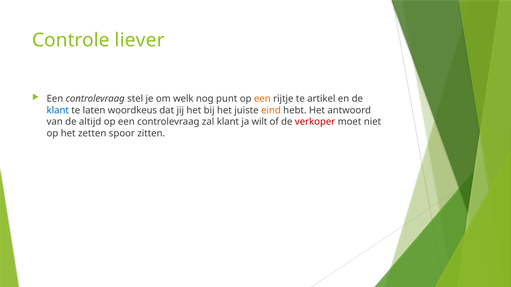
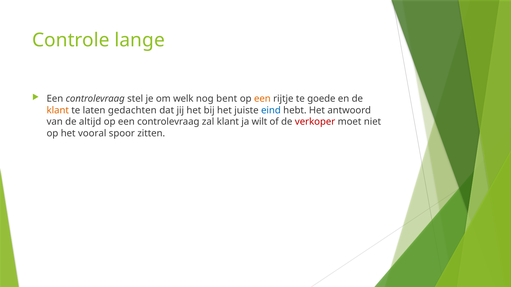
liever: liever -> lange (140, 40)
punt: punt -> bent (227, 99)
artikel: artikel -> goede (321, 99)
klant colour: blue -> orange (58, 110)
woordkeus: woordkeus -> gedachten (132, 110)
eind colour: orange -> blue (271, 110)
zetten: zetten -> vooral (92, 133)
